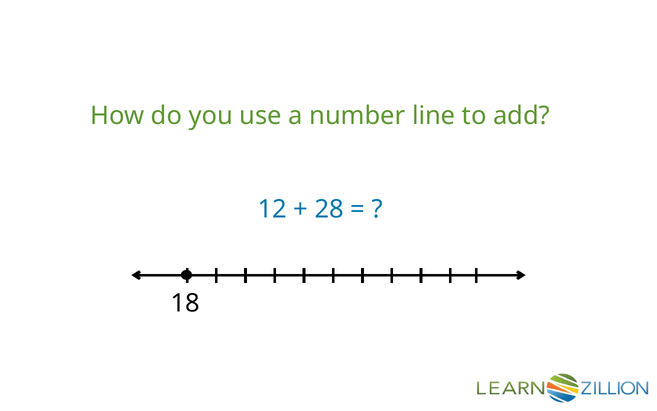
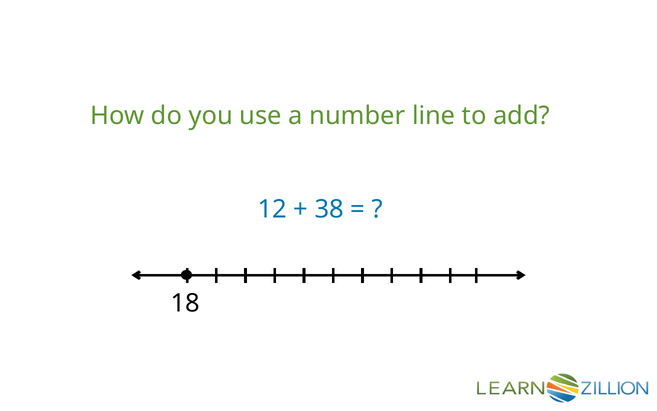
28: 28 -> 38 (329, 209)
